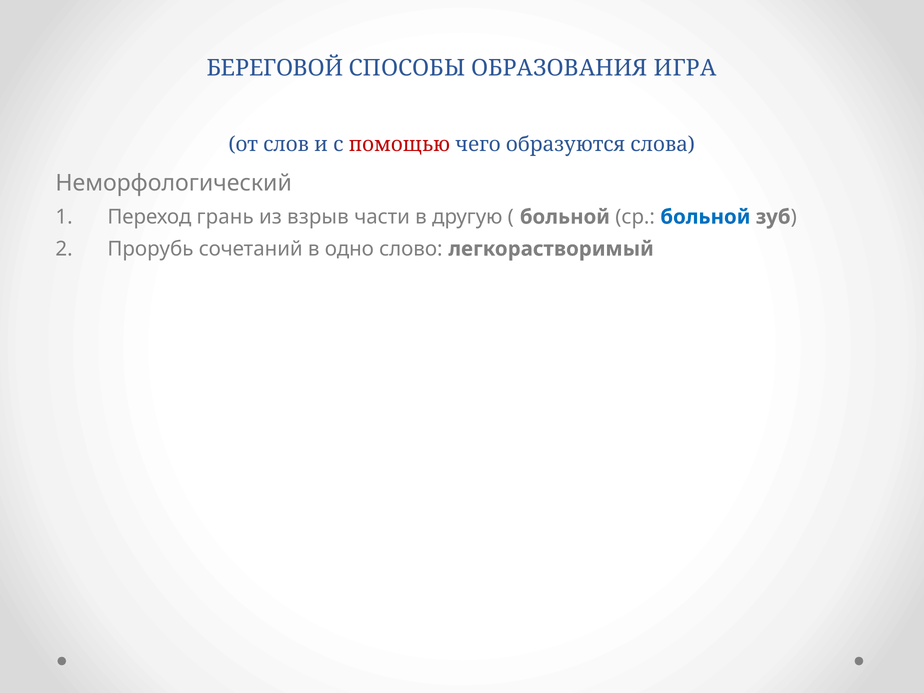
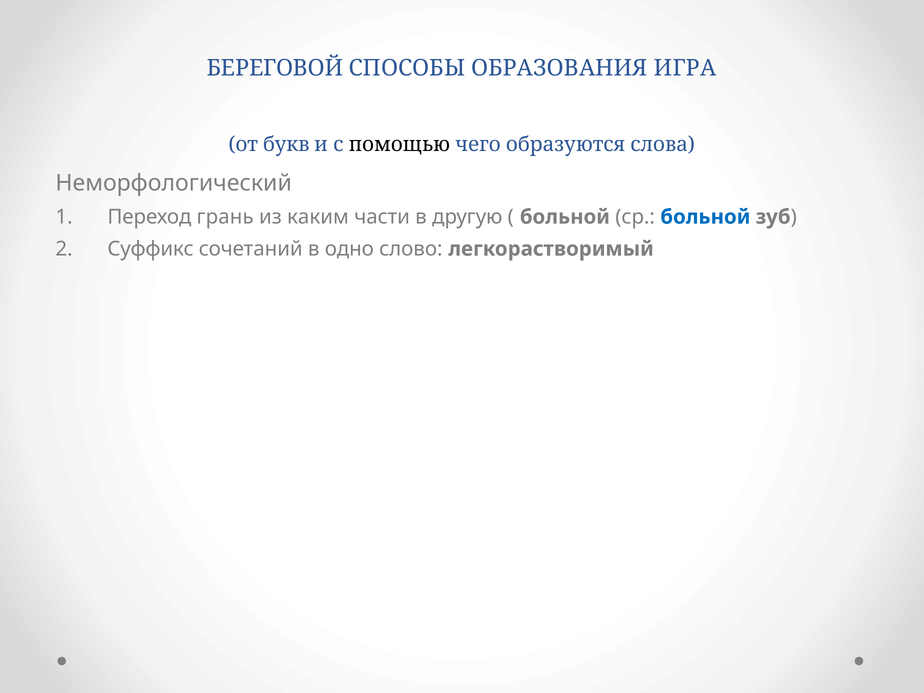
слов: слов -> букв (286, 144)
помощью colour: red -> black (399, 144)
взрыв: взрыв -> каким (318, 217)
Прорубь: Прорубь -> Суффикс (151, 249)
